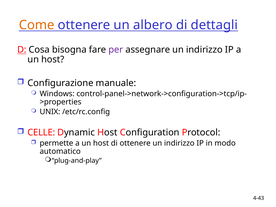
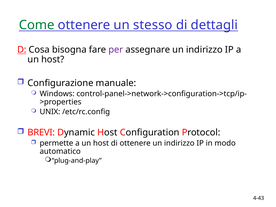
Come colour: orange -> green (37, 25)
albero: albero -> stesso (153, 25)
CELLE: CELLE -> BREVI (41, 133)
